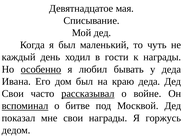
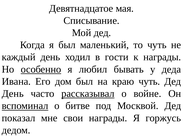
краю деда: деда -> чуть (149, 82)
Свои: Свои -> День (13, 94)
